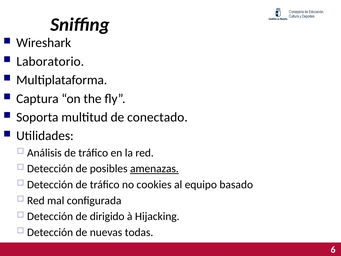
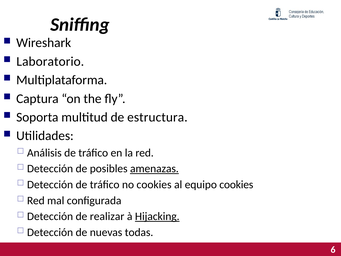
conectado: conectado -> estructura (157, 117)
equipo basado: basado -> cookies (236, 184)
dirigido: dirigido -> realizar (107, 216)
Hijacking underline: none -> present (157, 216)
